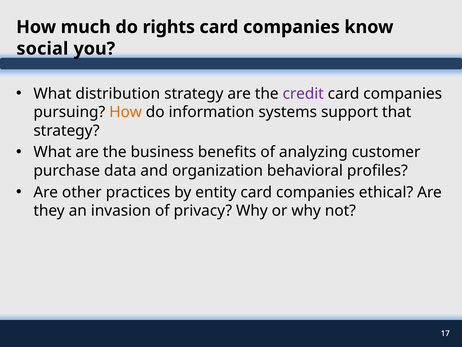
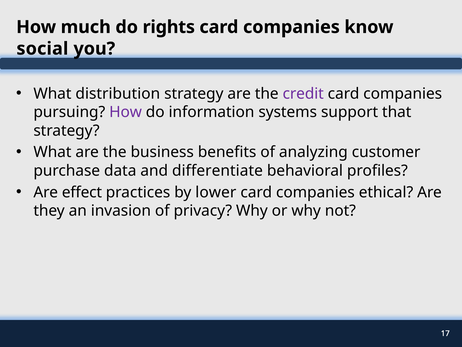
How colour: orange -> purple (126, 112)
organization: organization -> differentiate (217, 170)
other: other -> effect (82, 192)
entity: entity -> lower (216, 192)
